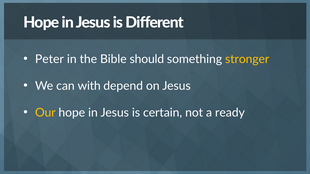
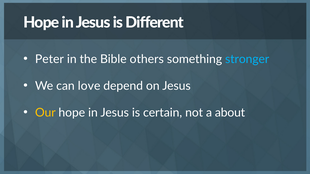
should: should -> others (147, 59)
stronger colour: yellow -> light blue (247, 59)
with: with -> love (89, 86)
ready: ready -> about (230, 113)
